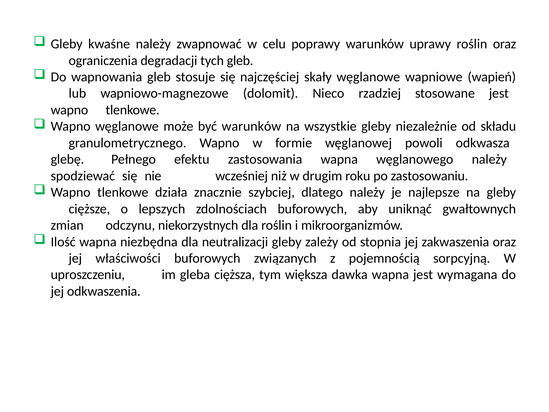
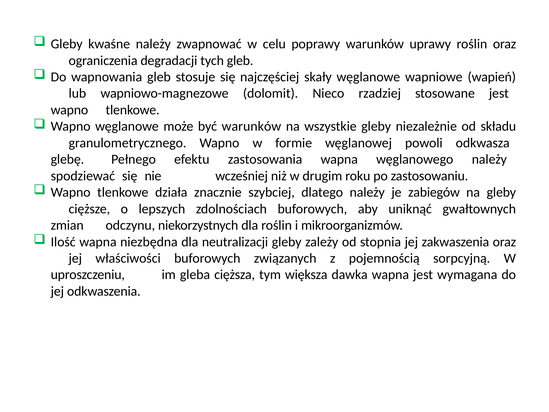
najlepsze: najlepsze -> zabiegów (434, 192)
